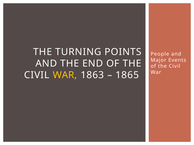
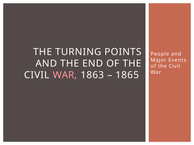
WAR colour: yellow -> pink (65, 75)
